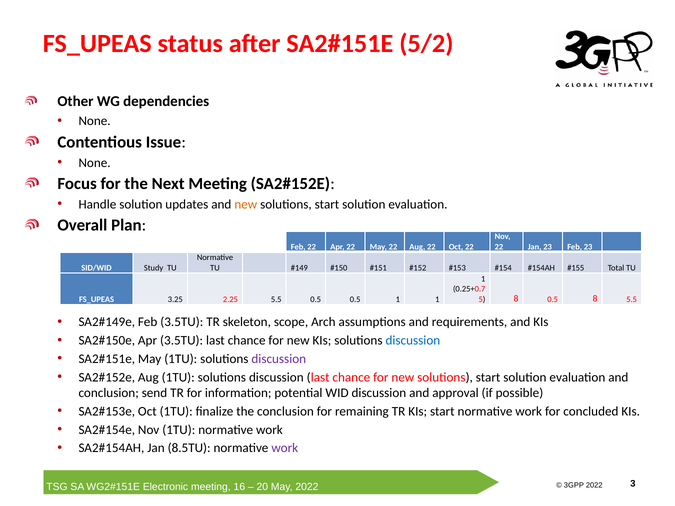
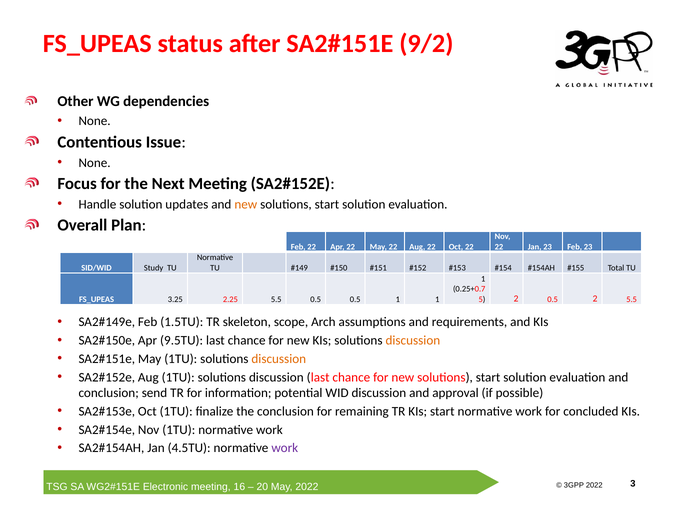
5/2: 5/2 -> 9/2 (426, 44)
8: 8 -> 2 (516, 299)
0.5 8: 8 -> 2 (595, 299)
Feb 3.5TU: 3.5TU -> 1.5TU (182, 322)
Apr 3.5TU: 3.5TU -> 9.5TU (182, 341)
discussion colour: blue -> orange (413, 341)
discussion colour: purple -> orange (279, 359)
8.5TU: 8.5TU -> 4.5TU (189, 448)
